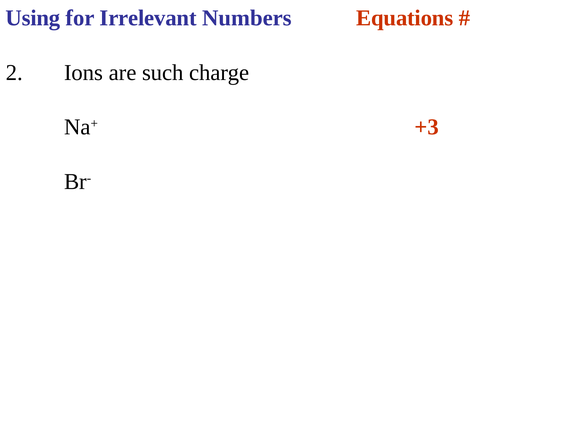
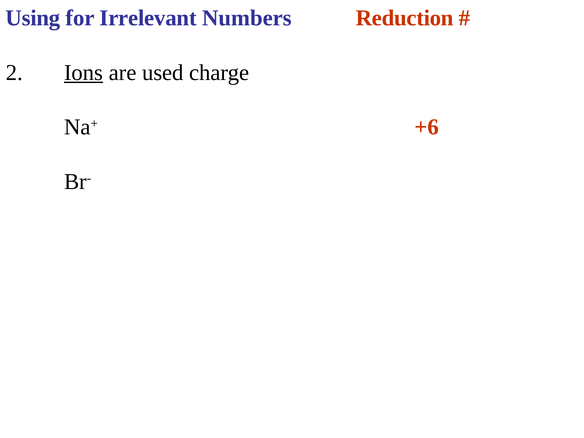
Equations: Equations -> Reduction (405, 18)
Ions underline: none -> present (84, 73)
such: such -> used (163, 73)
+3: +3 -> +6 (427, 127)
